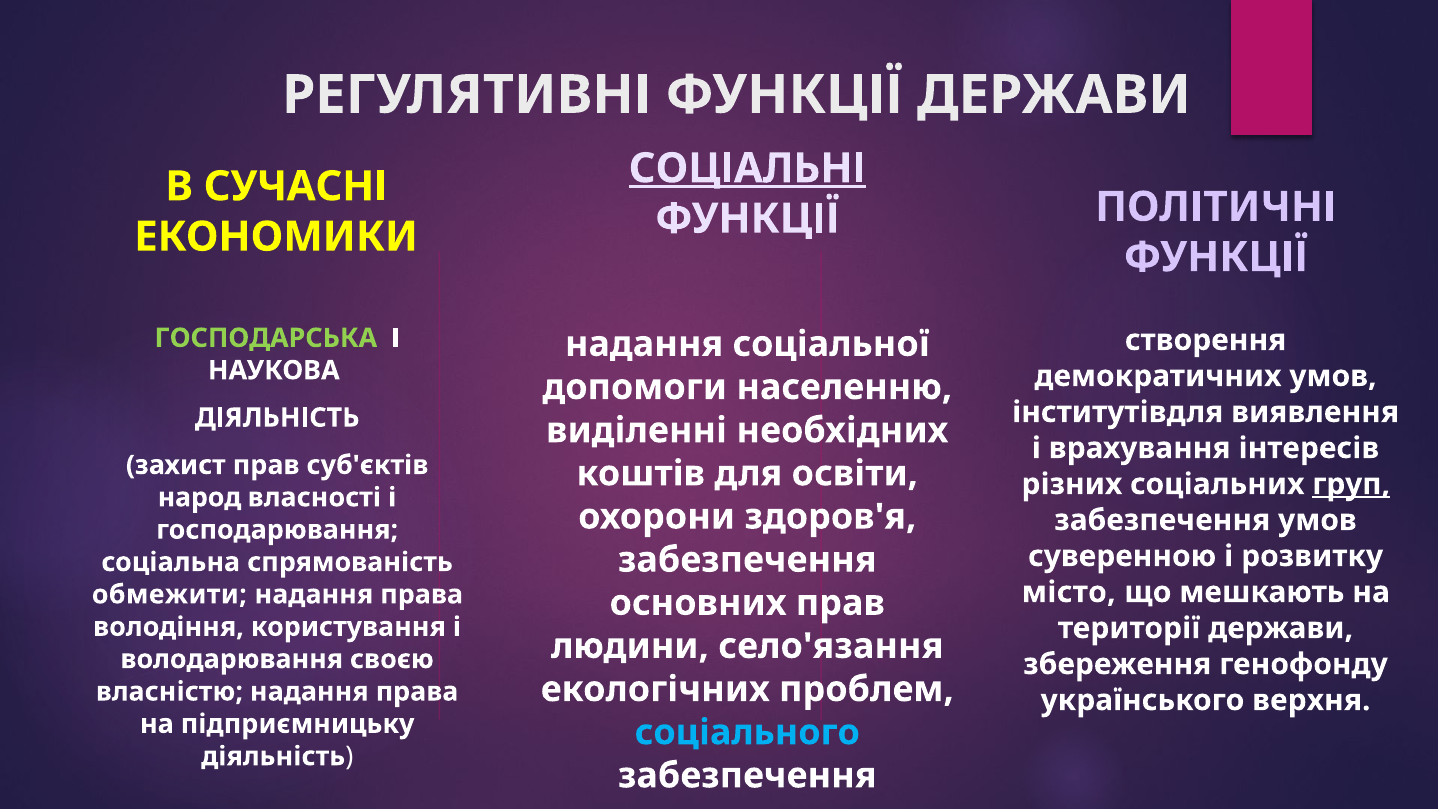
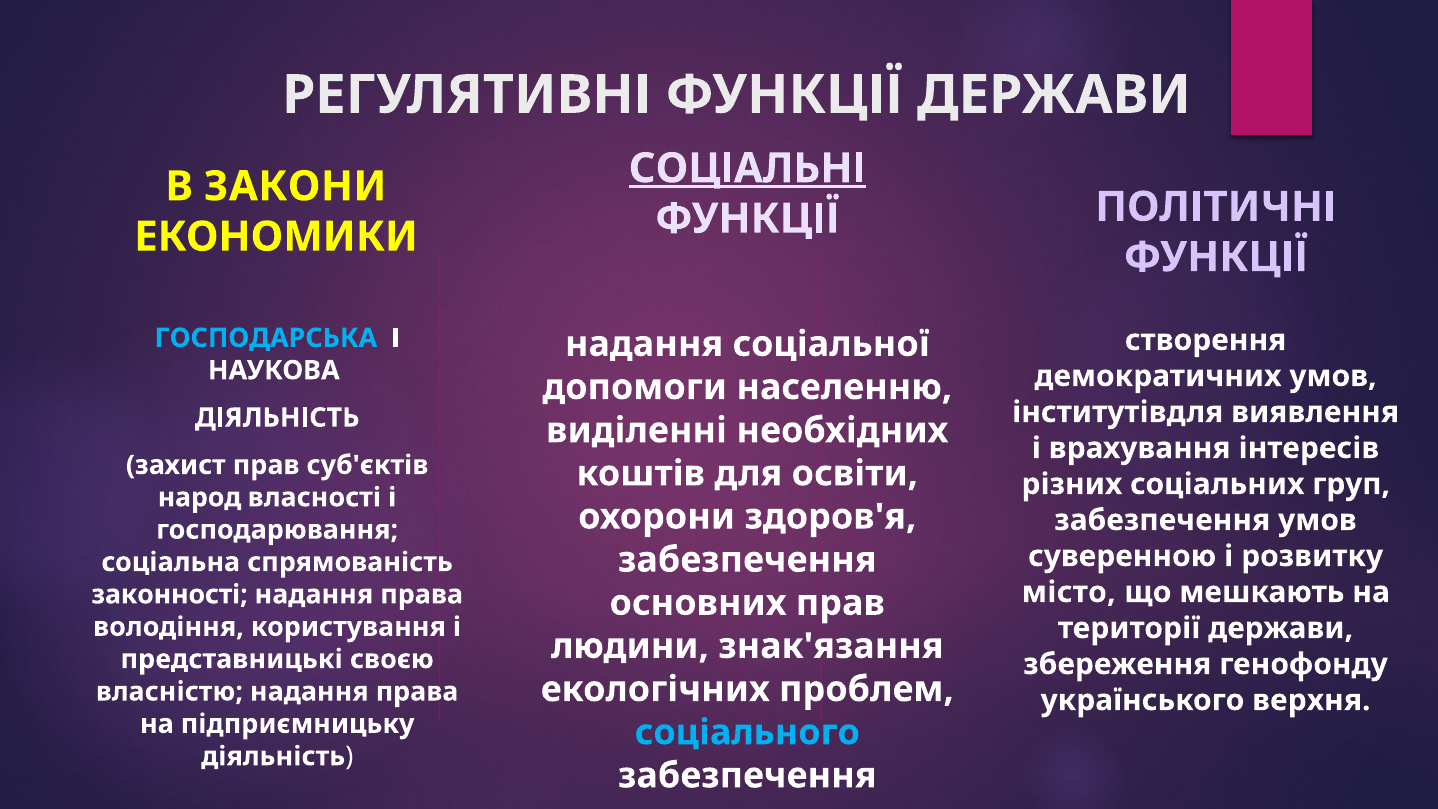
СУЧАСНІ: СУЧАСНІ -> ЗАКОНИ (295, 186)
ГОСПОДАРСЬКА colour: light green -> light blue (266, 338)
груп underline: present -> none (1351, 484)
обмежити: обмежити -> законності (170, 594)
село'язання: село'язання -> знак'язання (831, 646)
володарювання: володарювання -> представницькі (232, 659)
